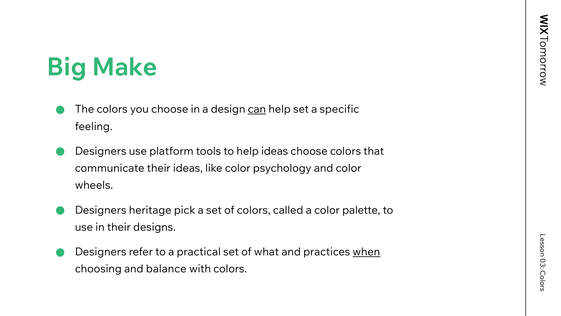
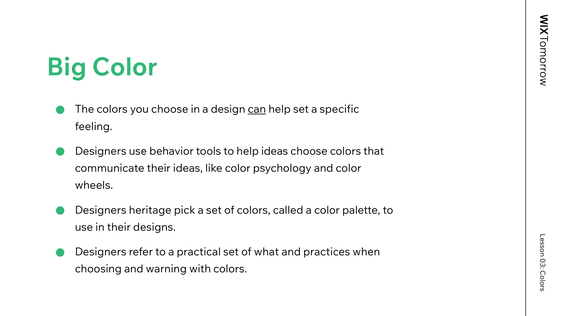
Big Make: Make -> Color (125, 67)
platform: platform -> behavior (172, 151)
when underline: present -> none (366, 252)
balance: balance -> warning (166, 269)
